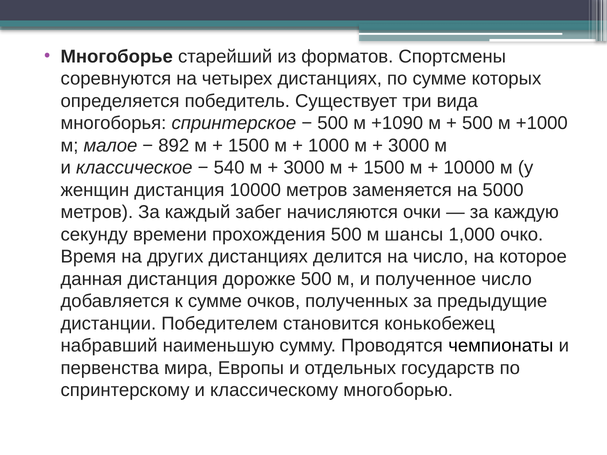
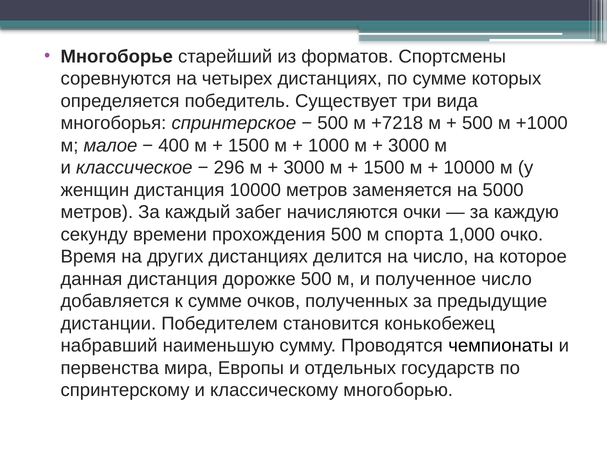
+1090: +1090 -> +7218 (397, 123)
892: 892 -> 400 (174, 146)
540: 540 -> 296 (229, 168)
шансы: шансы -> спорта (414, 235)
